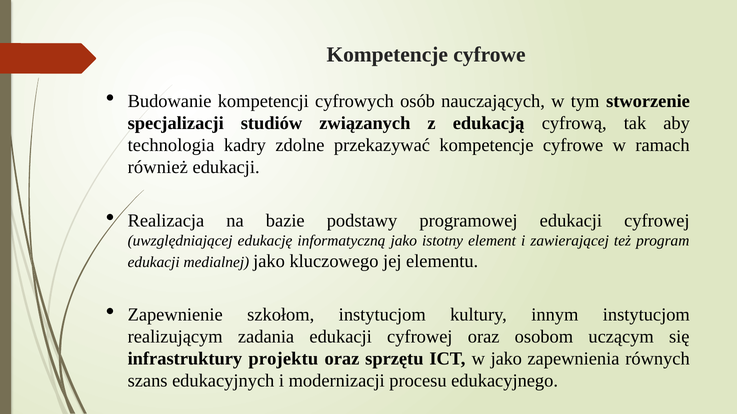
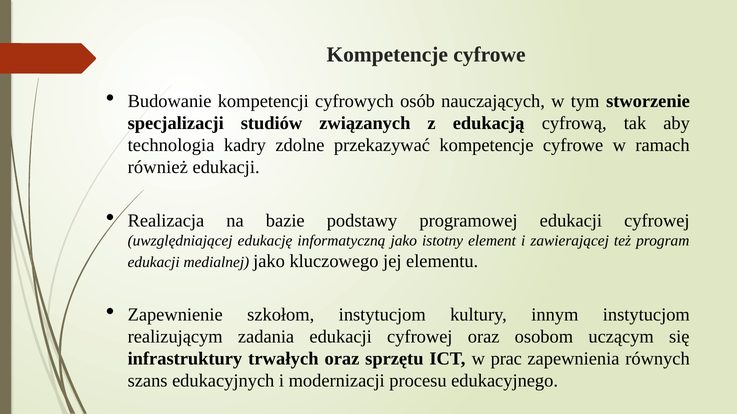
projektu: projektu -> trwałych (283, 359)
w jako: jako -> prac (506, 359)
